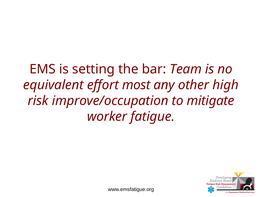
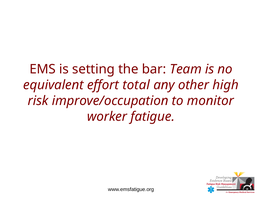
most: most -> total (136, 85)
mitigate: mitigate -> monitor (210, 100)
